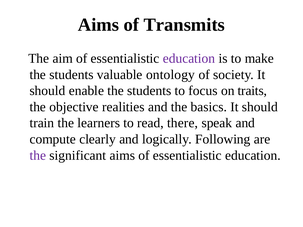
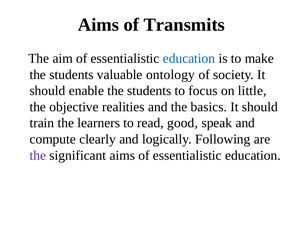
education colour: purple -> blue (189, 59)
traits: traits -> little (252, 91)
there: there -> good (183, 123)
